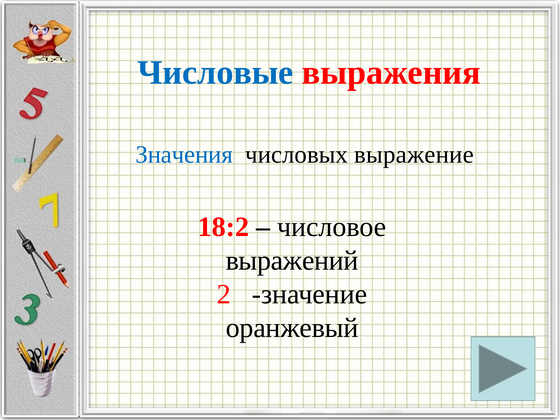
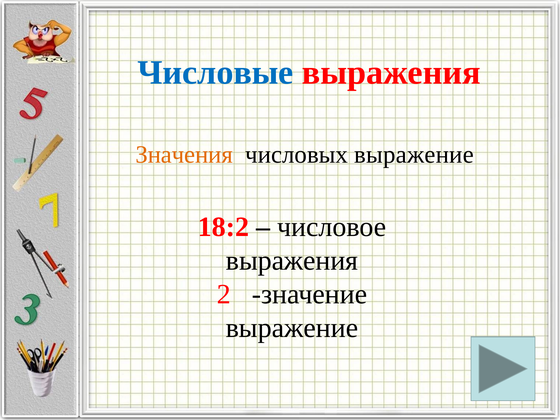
Значения colour: blue -> orange (184, 155)
выражений: выражений -> выражения (292, 261)
оранжевый: оранжевый -> выражение (292, 328)
